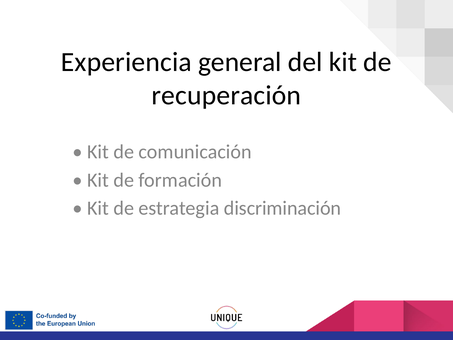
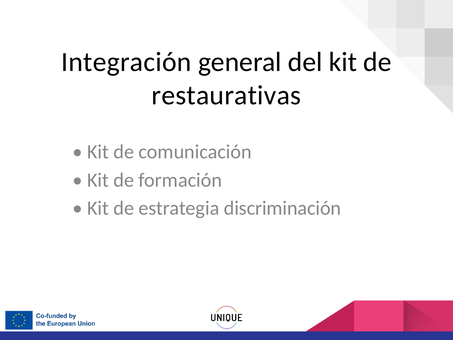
Experiencia: Experiencia -> Integración (126, 62)
recuperación: recuperación -> restaurativas (226, 95)
